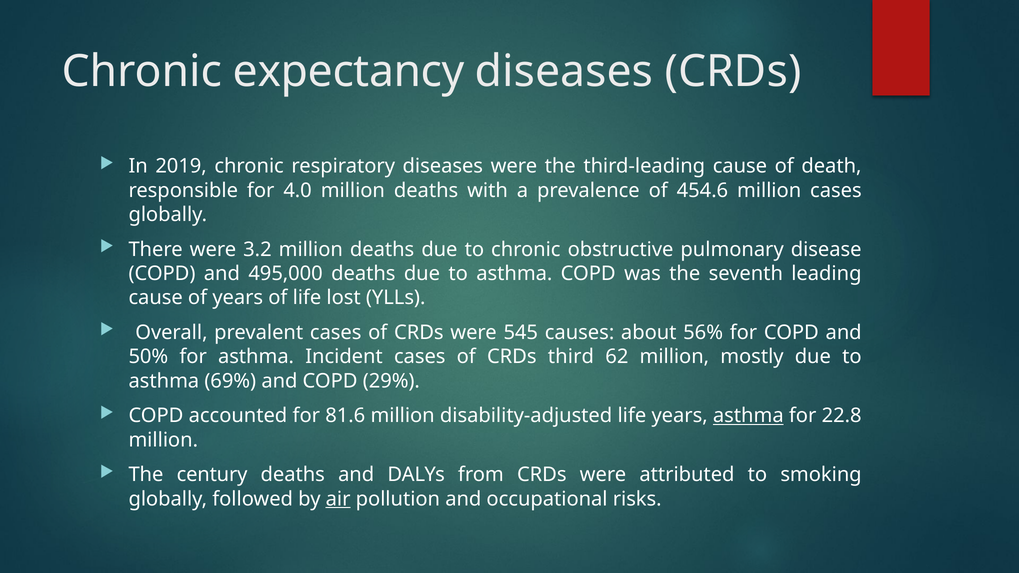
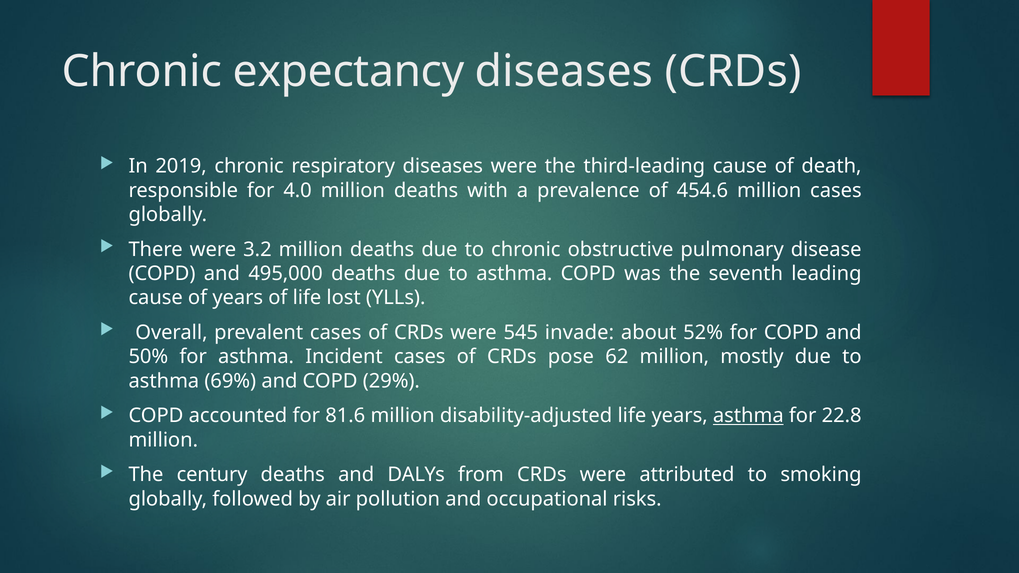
causes: causes -> invade (579, 333)
56%: 56% -> 52% (703, 333)
third: third -> pose (571, 357)
air underline: present -> none (338, 499)
